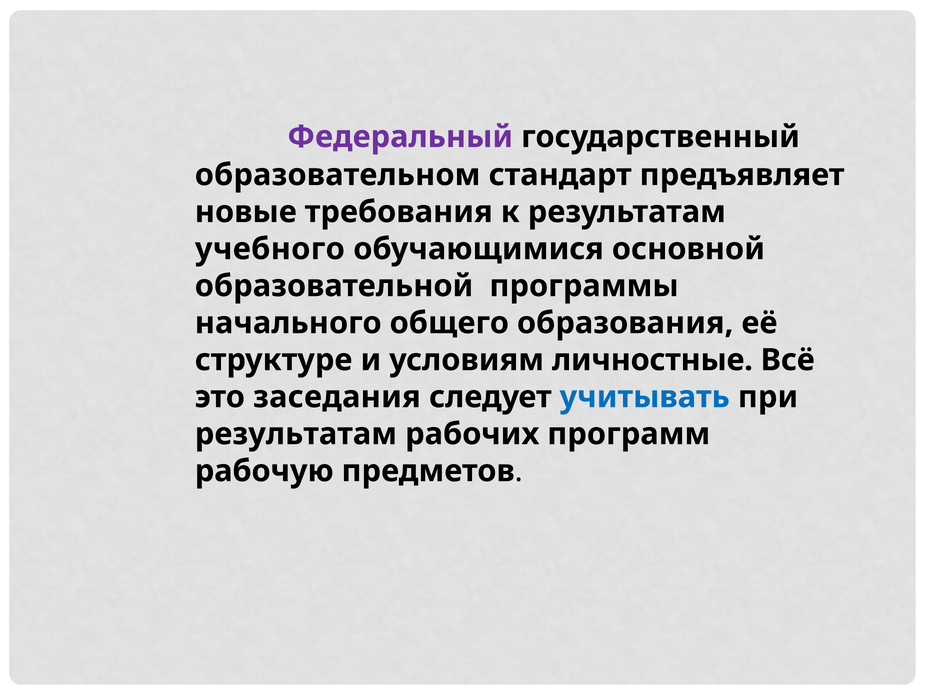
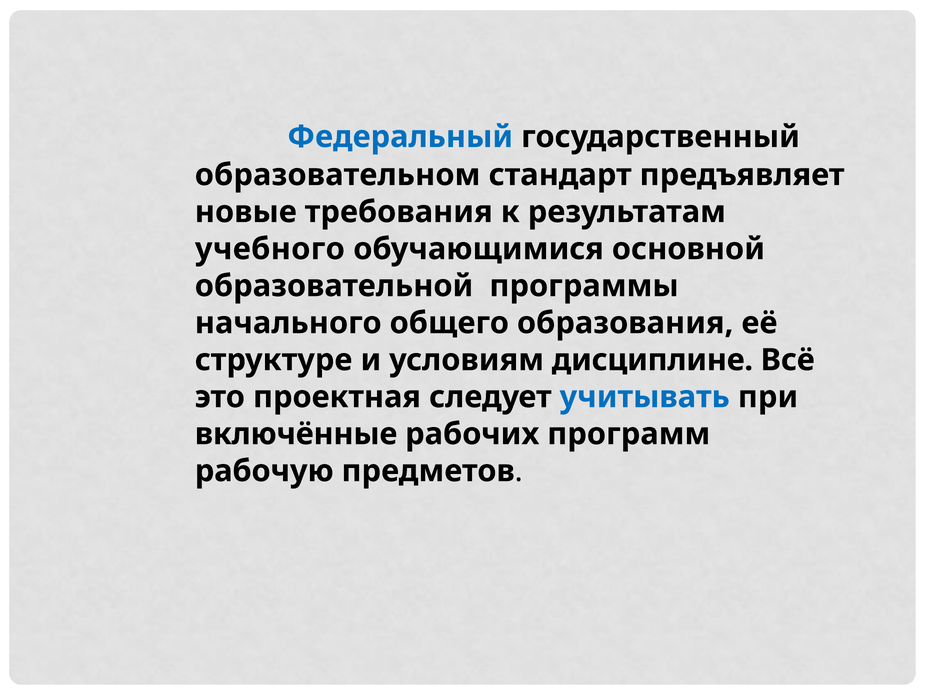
Федеральный colour: purple -> blue (400, 137)
личностные: личностные -> дисциплине (652, 360)
заседания: заседания -> проектная (337, 397)
результатам: результатам -> включённые (296, 434)
